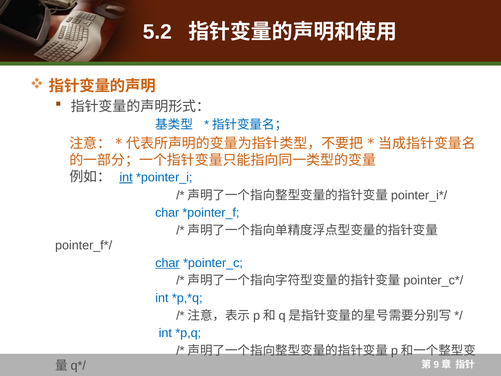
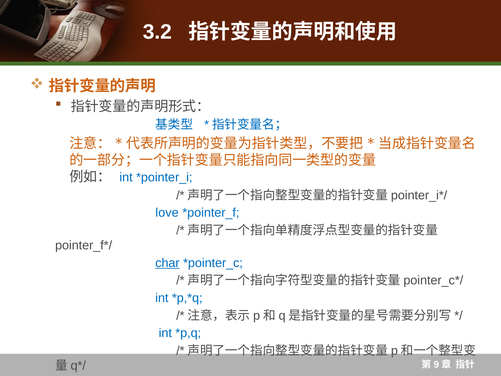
5.2: 5.2 -> 3.2 (157, 32)
int underline: present -> none (126, 177)
char: char -> love (167, 213)
